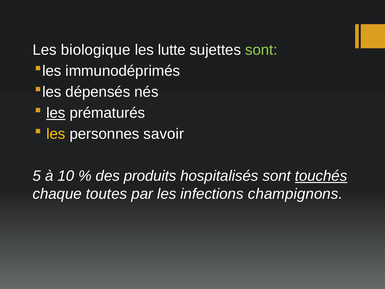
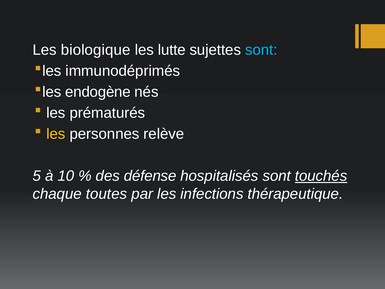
sont colour: light green -> light blue (261, 50)
dépensés: dépensés -> endogène (98, 92)
les underline: present -> none (56, 113)
savoir: savoir -> relève (164, 134)
produits: produits -> défense (150, 176)
champignons: champignons -> thérapeutique (295, 194)
